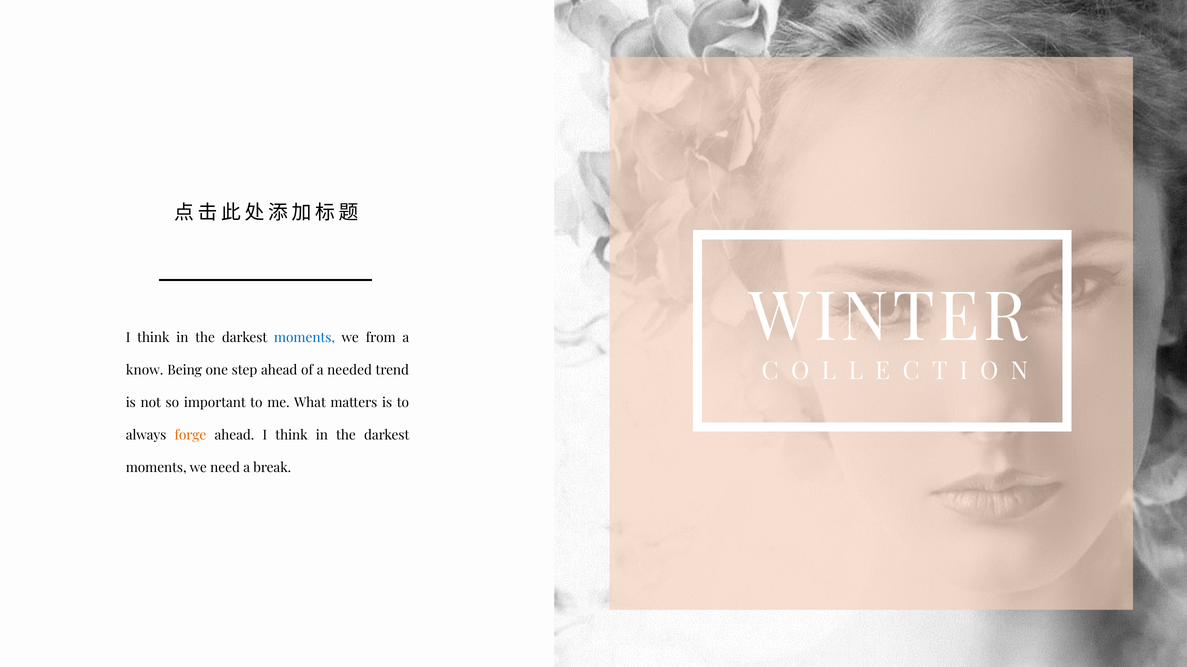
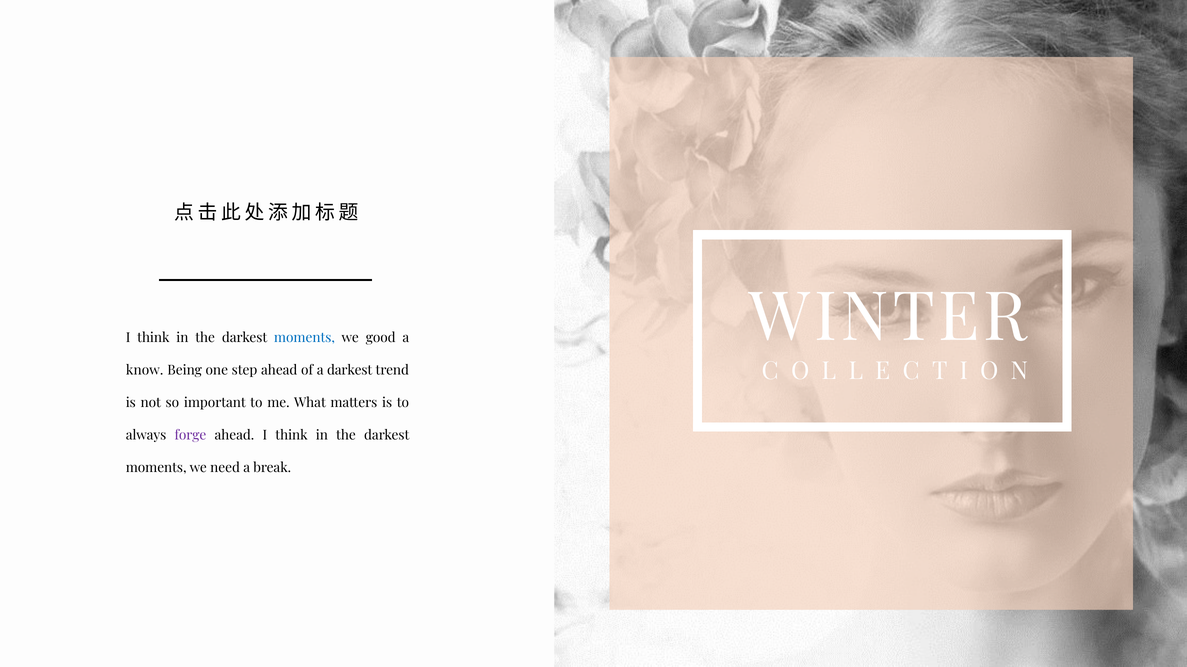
from: from -> good (381, 338)
a needed: needed -> darkest (350, 371)
forge colour: orange -> purple (190, 436)
